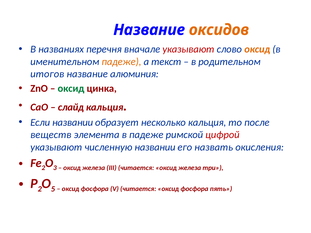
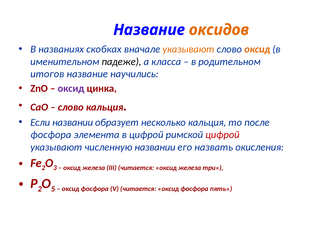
перечня: перечня -> скобках (104, 49)
указывают colour: red -> orange (188, 49)
падеже colour: orange -> black (121, 62)
текст: текст -> класса (166, 62)
алюминия: алюминия -> научились (134, 74)
оксид colour: green -> purple (71, 89)
слайд: слайд -> слово (71, 107)
веществ: веществ -> фосфора (51, 135)
в падеже: падеже -> цифрой (146, 135)
